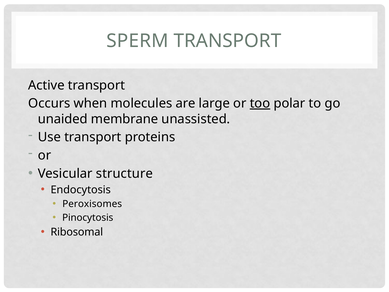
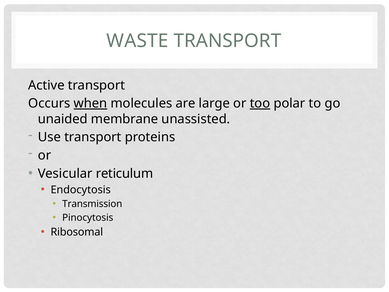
SPERM: SPERM -> WASTE (137, 41)
when underline: none -> present (90, 103)
structure: structure -> reticulum (125, 173)
Peroxisomes: Peroxisomes -> Transmission (92, 204)
